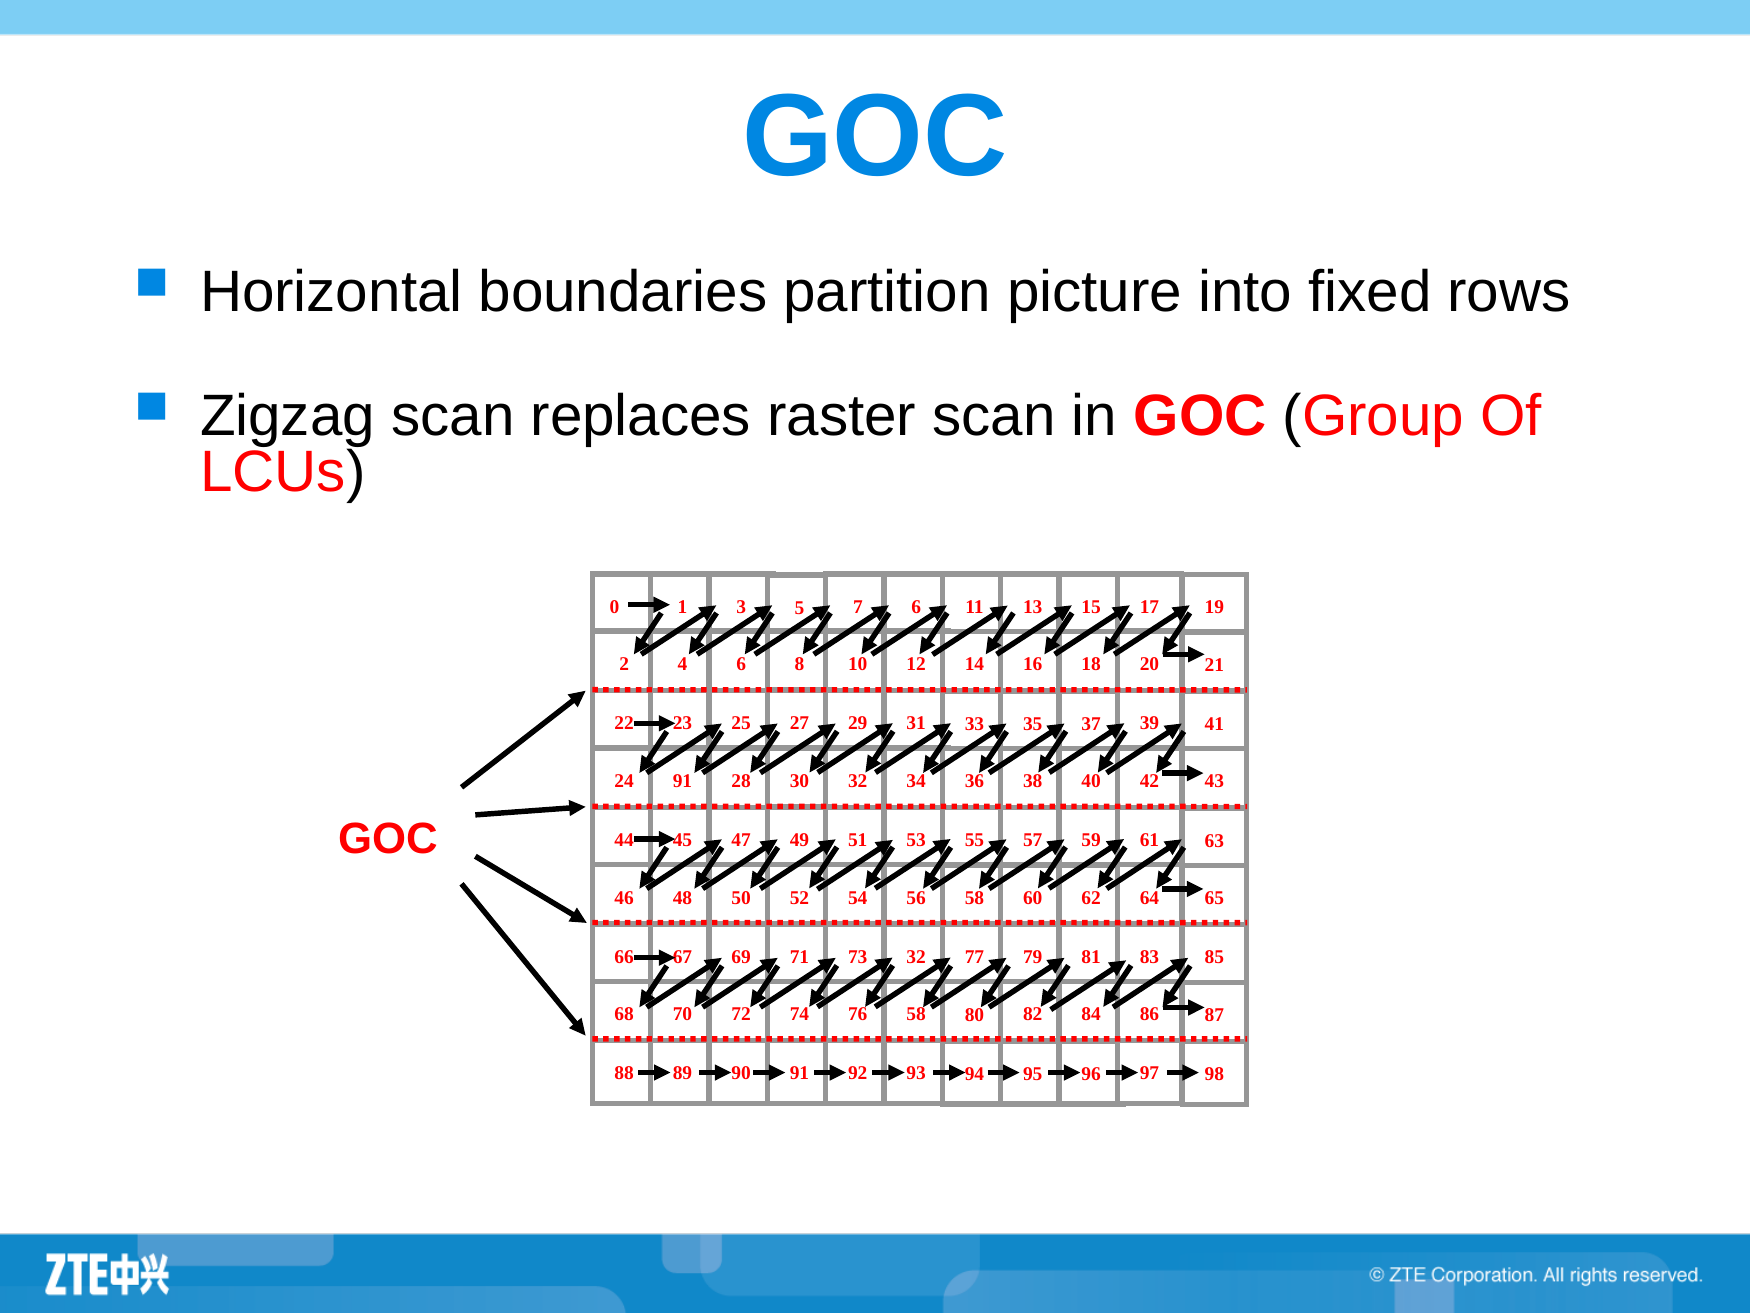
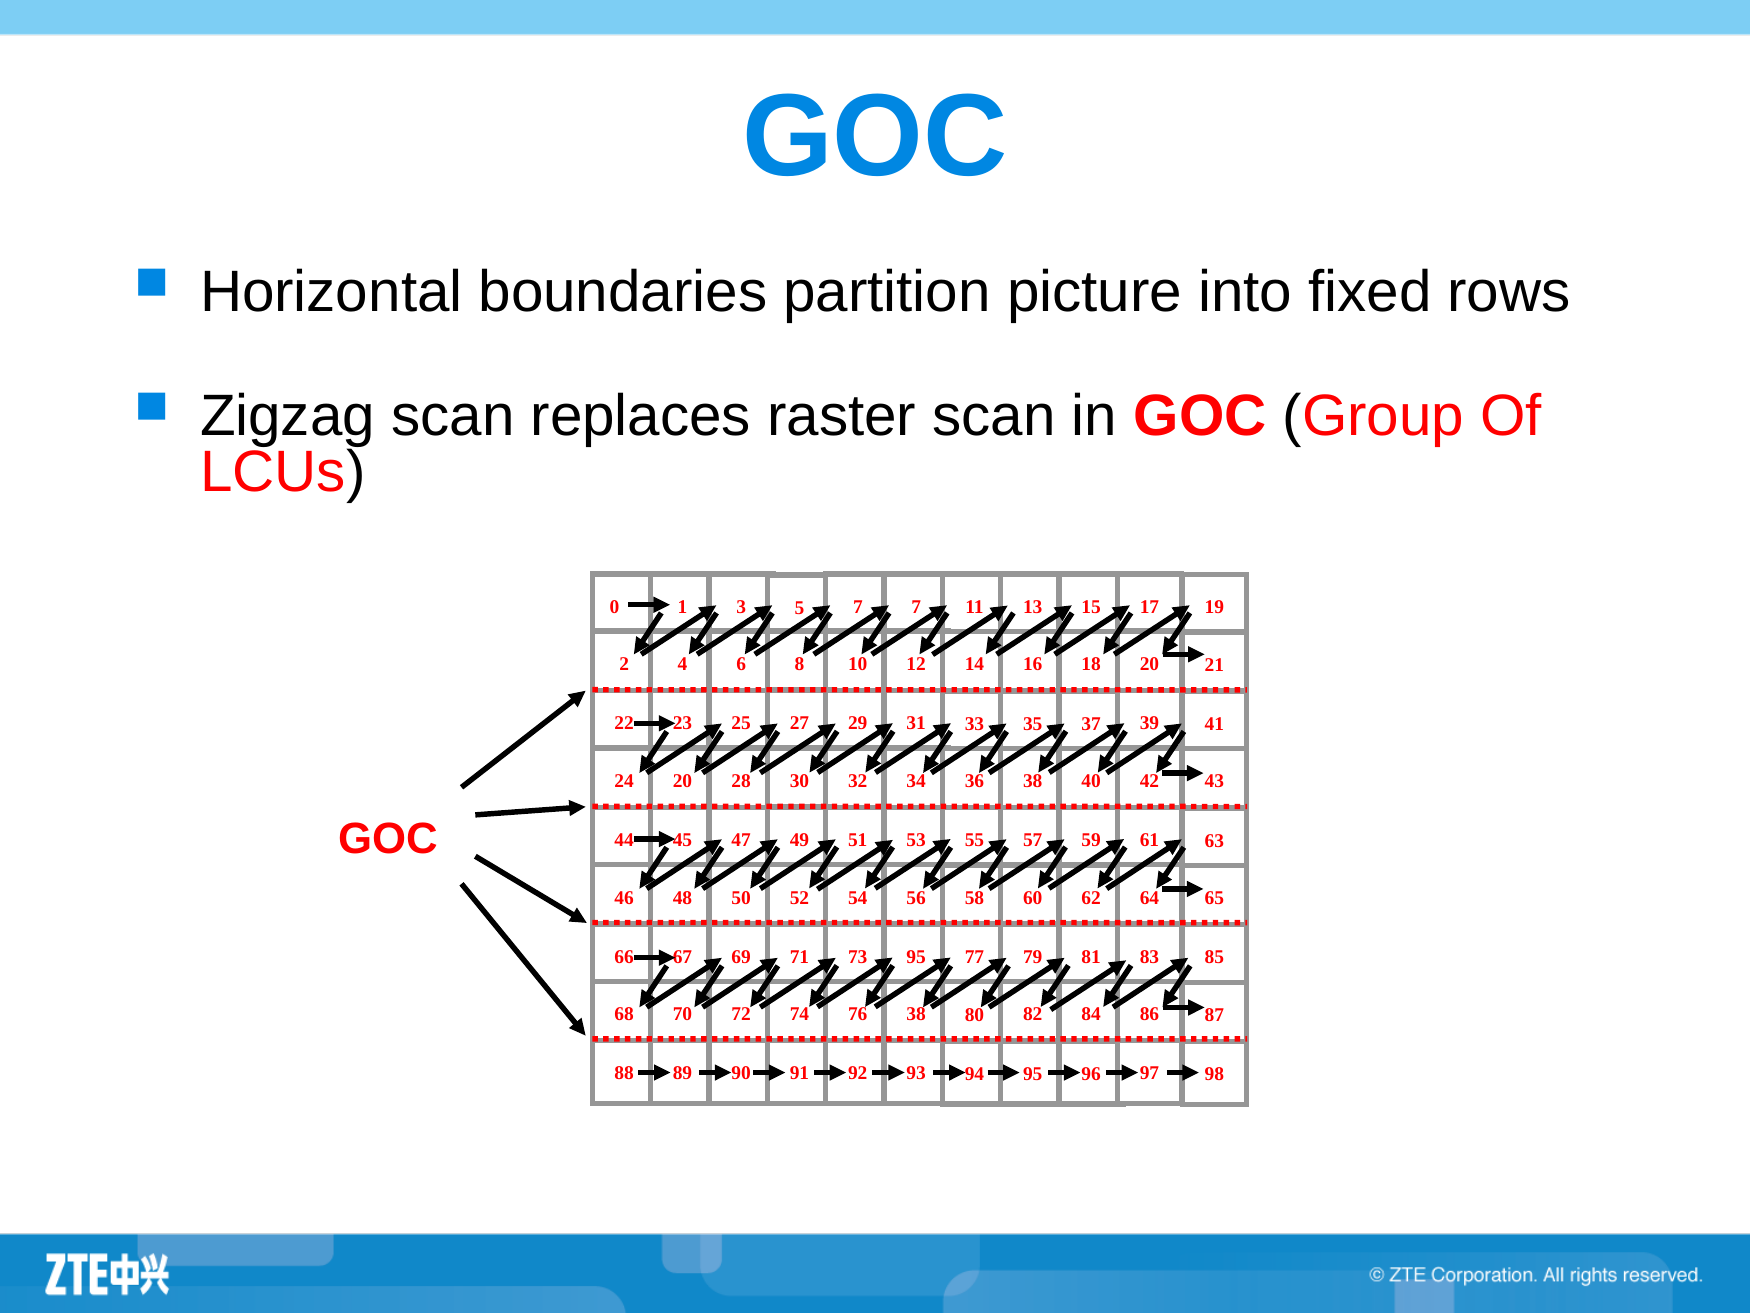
7 6: 6 -> 7 (916, 607)
24 91: 91 -> 20 (682, 780)
73 32: 32 -> 95 (916, 957)
76 58: 58 -> 38 (916, 1014)
